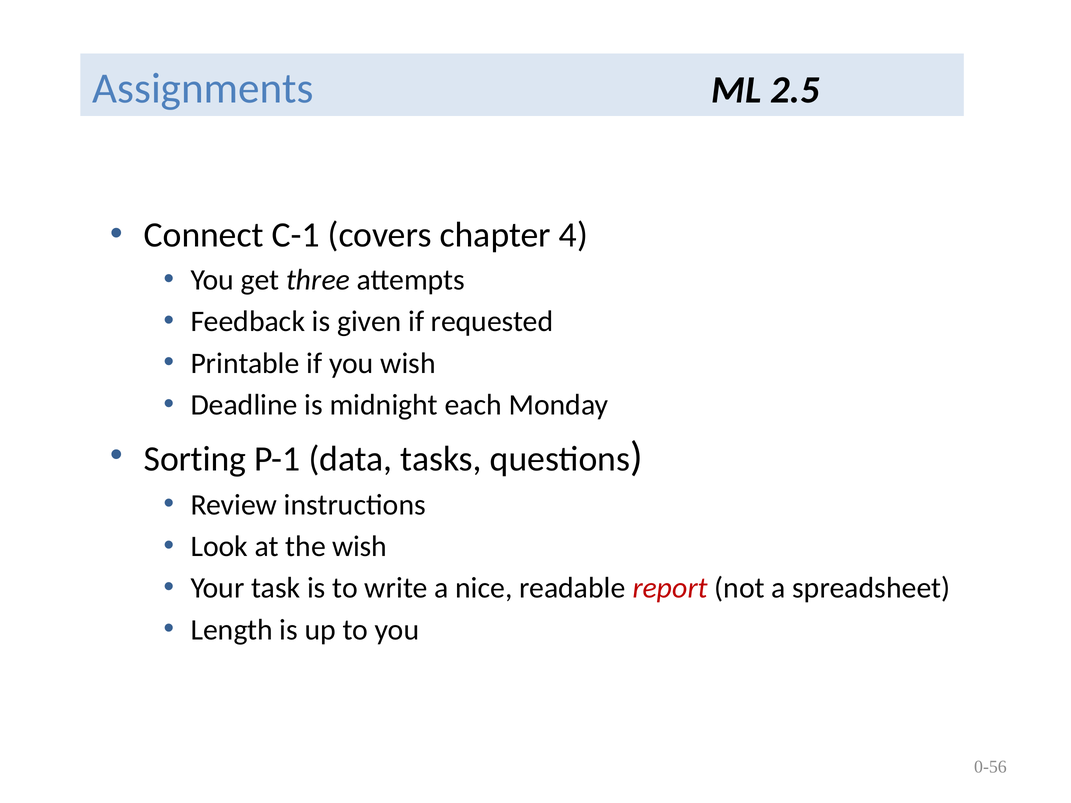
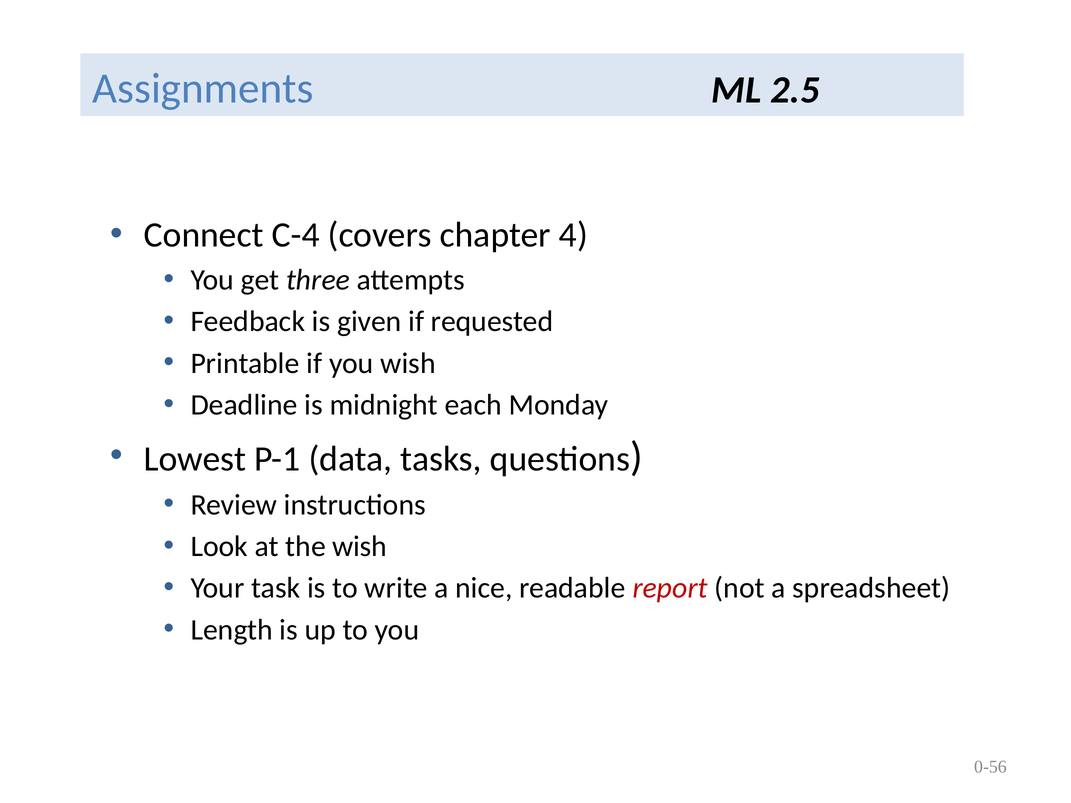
C-1: C-1 -> C-4 (296, 235)
Sorting: Sorting -> Lowest (195, 459)
